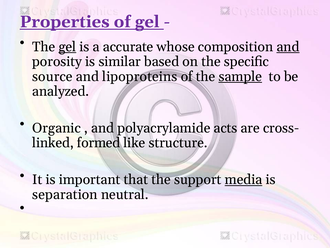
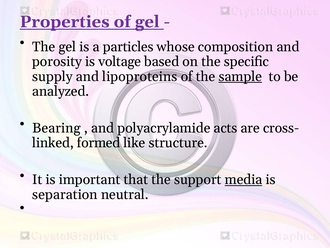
gel underline: present -> none (67, 47)
accurate: accurate -> particles (128, 47)
and underline: present -> none (288, 47)
similar: similar -> voltage (120, 61)
source: source -> supply (52, 76)
Organic: Organic -> Bearing (56, 128)
